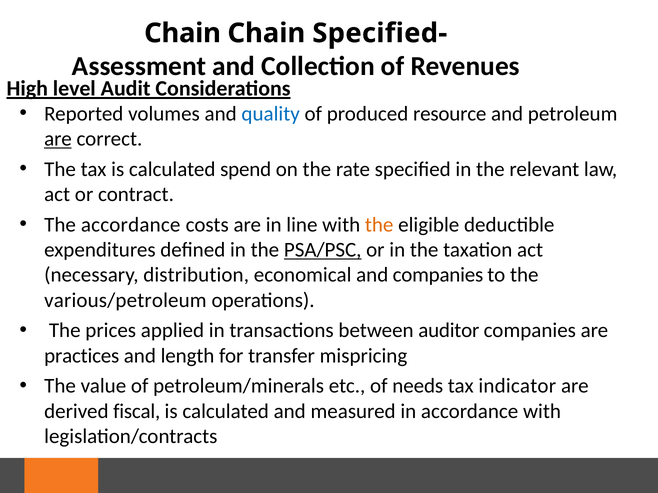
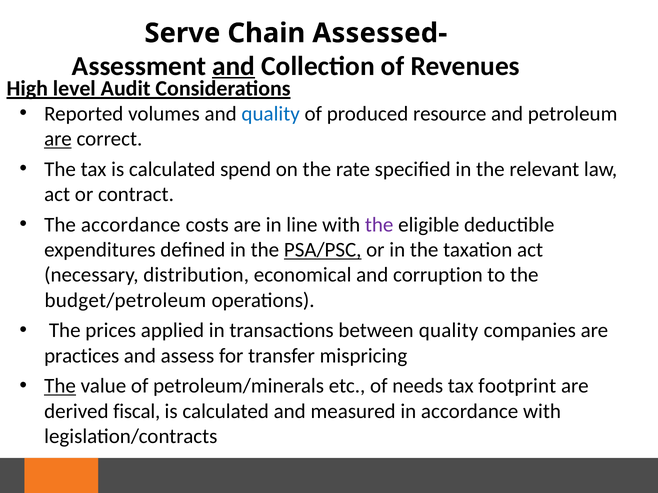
Chain: Chain -> Serve (182, 33)
Specified-: Specified- -> Assessed- (380, 33)
and underline: none -> present (234, 66)
the colour: orange -> purple (379, 225)
and companies: companies -> corruption (438, 275)
various/petroleum: various/petroleum -> budget/petroleum (125, 301)
between auditor: auditor -> quality (449, 331)
length: length -> assess (187, 356)
The underline: none -> present (60, 386)
indicator: indicator -> footprint (517, 386)
